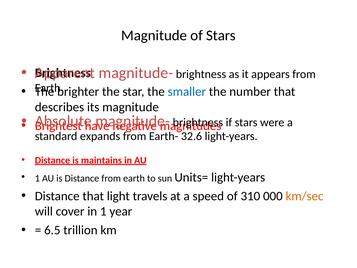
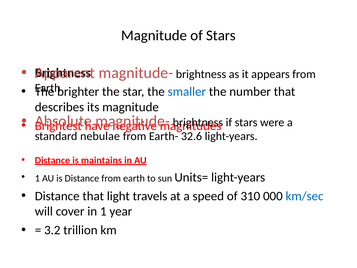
expands: expands -> nebulae (100, 136)
km/sec colour: orange -> blue (304, 196)
6.5: 6.5 -> 3.2 (52, 230)
